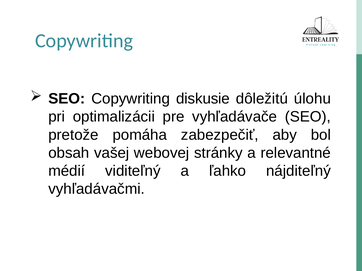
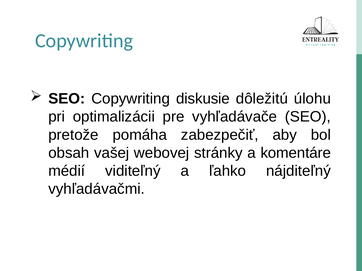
relevantné: relevantné -> komentáre (296, 153)
